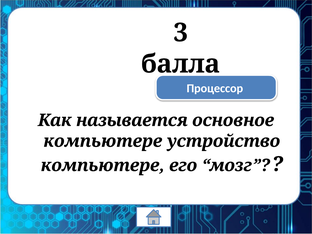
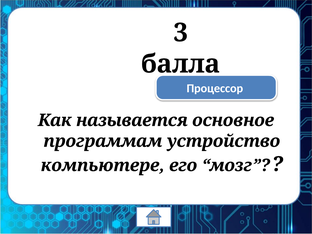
компьютере: компьютере -> программам (103, 141)
